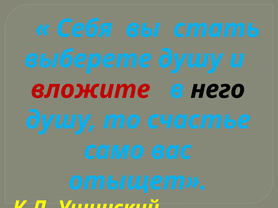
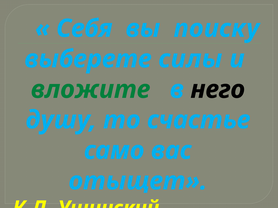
стать: стать -> поиску (217, 29)
выберете душу: душу -> силы (190, 59)
вложите colour: red -> green (90, 90)
